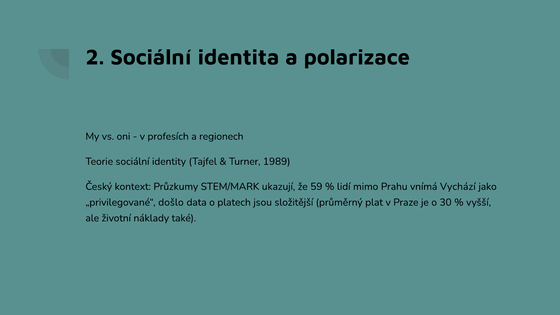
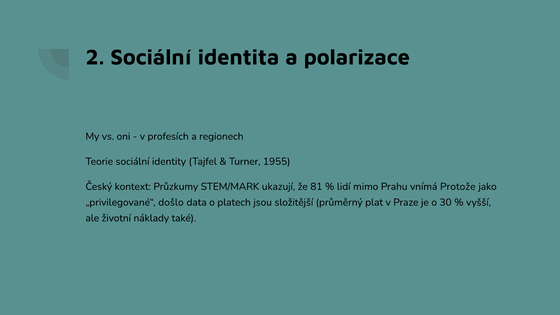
1989: 1989 -> 1955 (277, 161)
59: 59 -> 81 (316, 187)
Vychází: Vychází -> Protože (458, 187)
